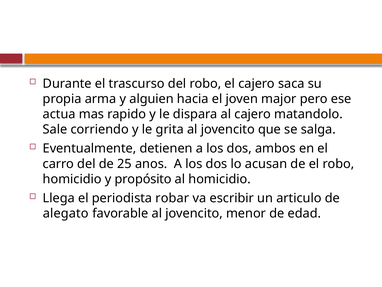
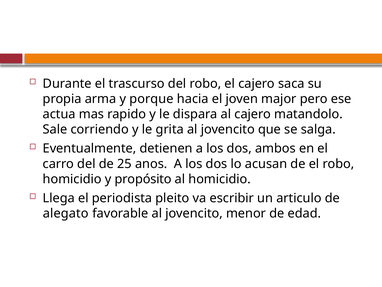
alguien: alguien -> porque (151, 99)
robar: robar -> pleito (172, 198)
